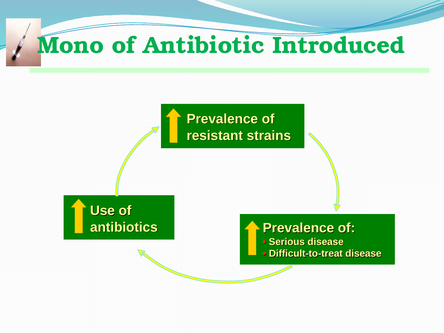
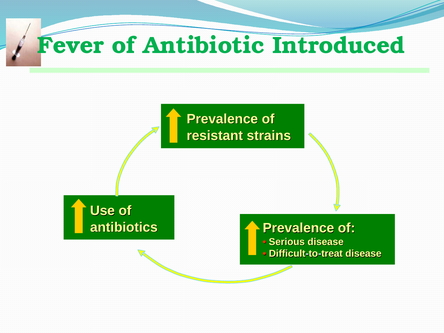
Mono: Mono -> Fever (71, 45)
